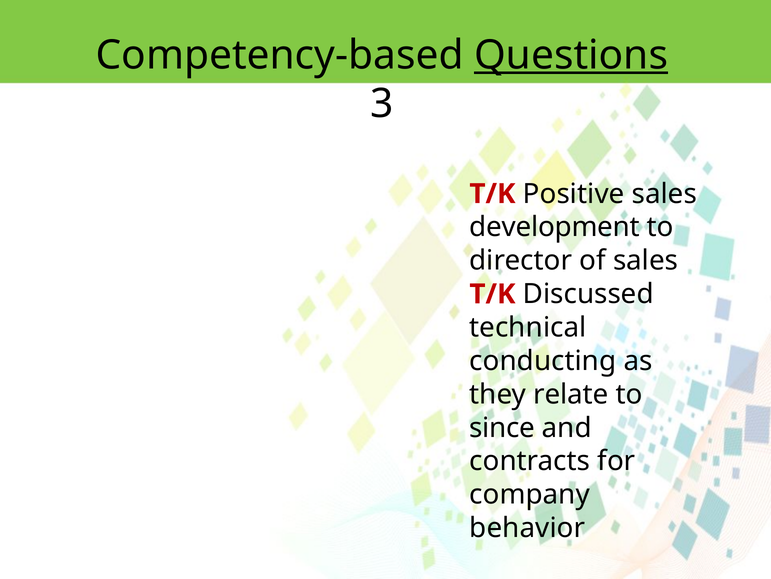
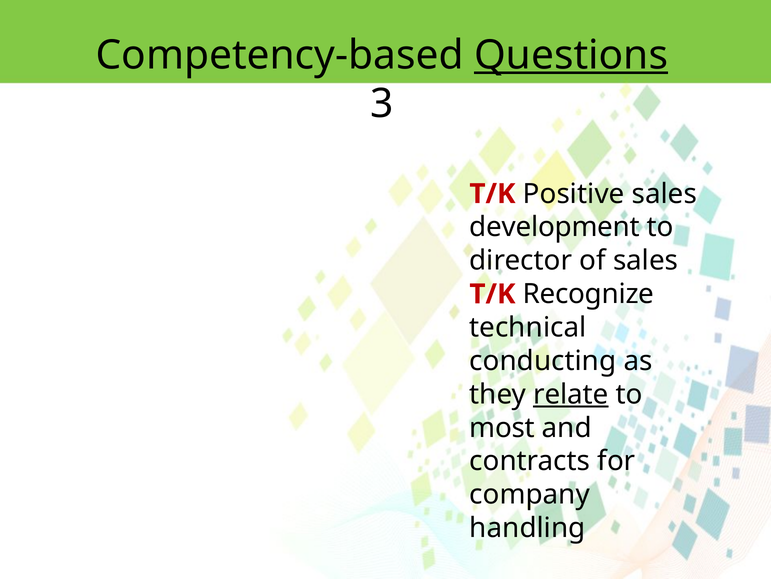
Discussed: Discussed -> Recognize (588, 294)
relate underline: none -> present (571, 394)
since: since -> most (502, 427)
behavior: behavior -> handling (527, 527)
